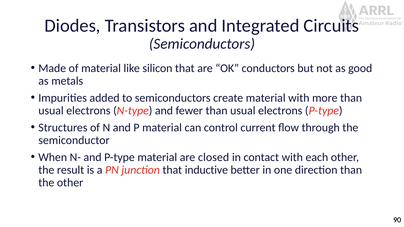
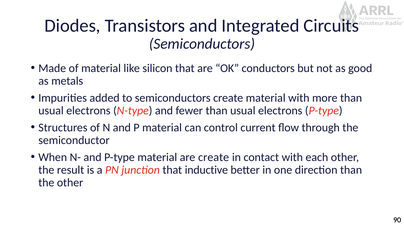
are closed: closed -> create (214, 157)
